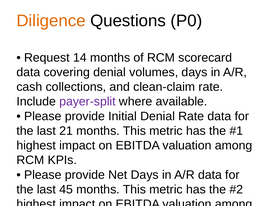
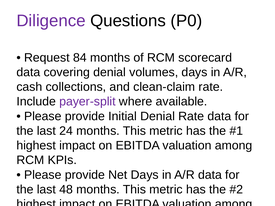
Diligence colour: orange -> purple (51, 21)
14: 14 -> 84 (80, 58)
21: 21 -> 24 (66, 131)
45: 45 -> 48 (66, 190)
